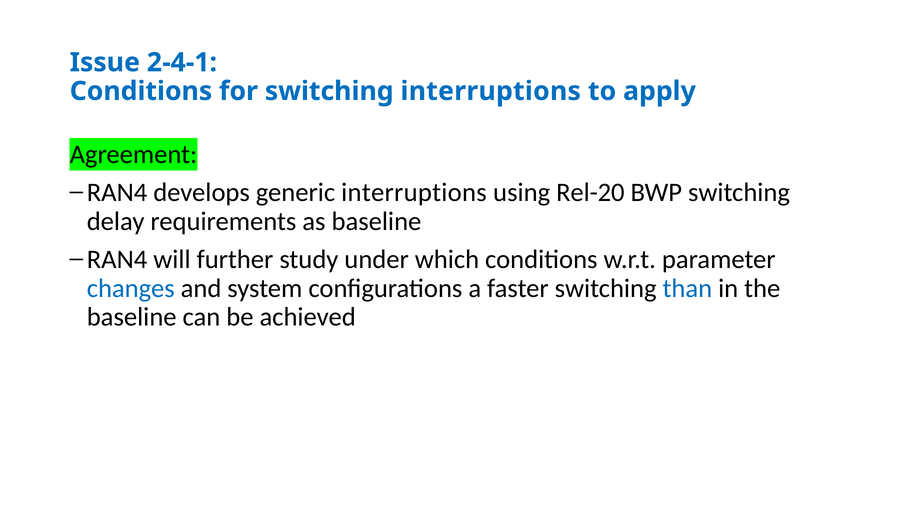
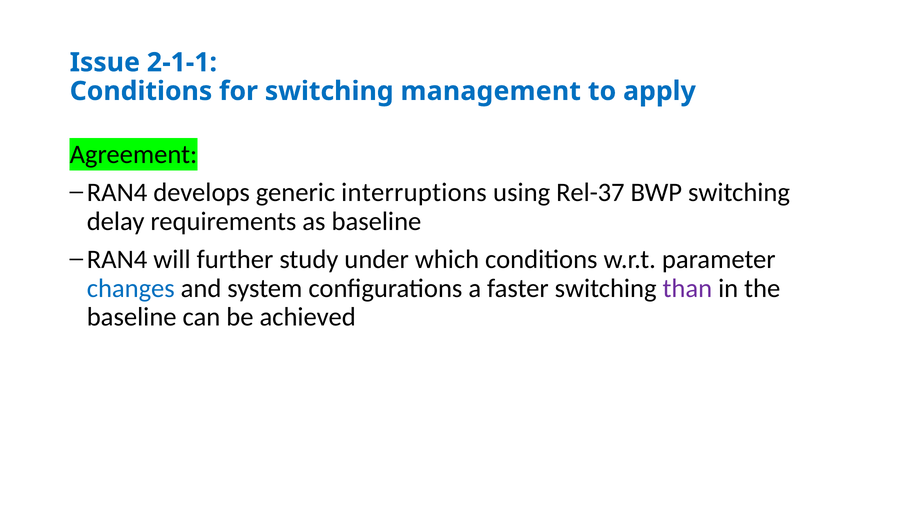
2-4-1: 2-4-1 -> 2-1-1 (182, 62)
switching interruptions: interruptions -> management (491, 91)
Rel-20: Rel-20 -> Rel-37 (590, 193)
than colour: blue -> purple (687, 289)
